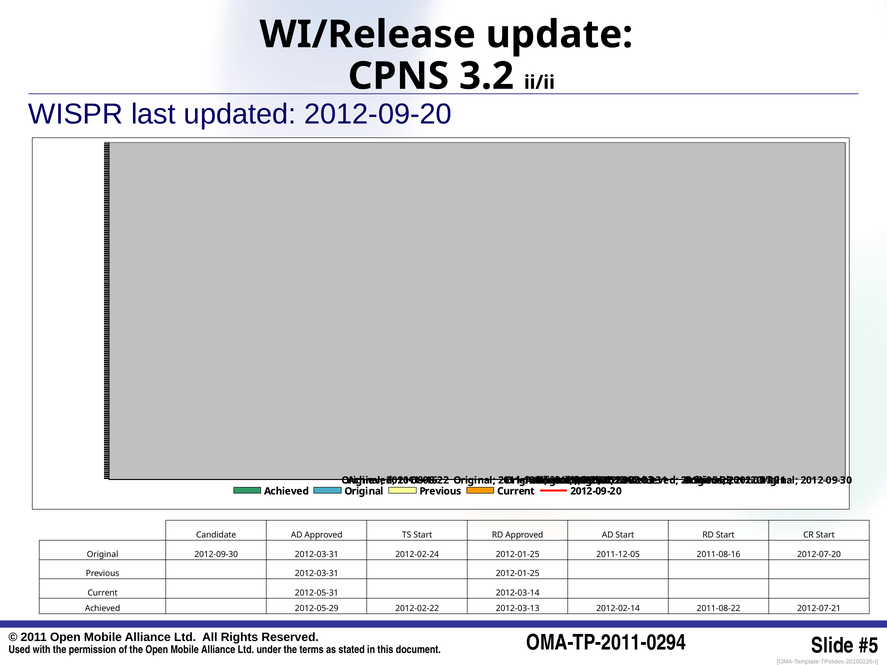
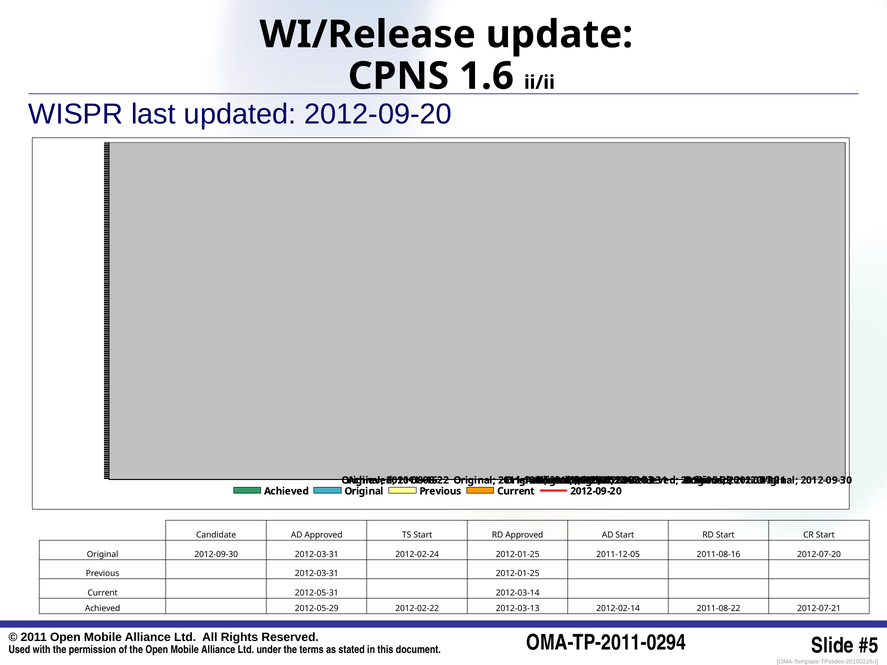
3.2: 3.2 -> 1.6 (486, 76)
